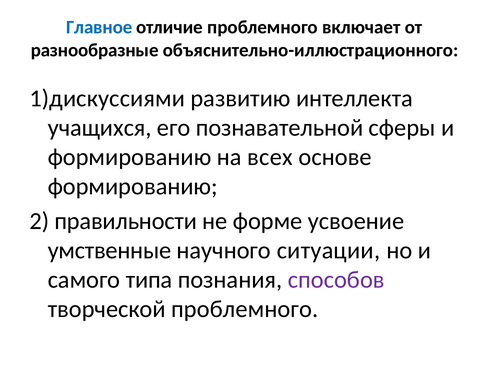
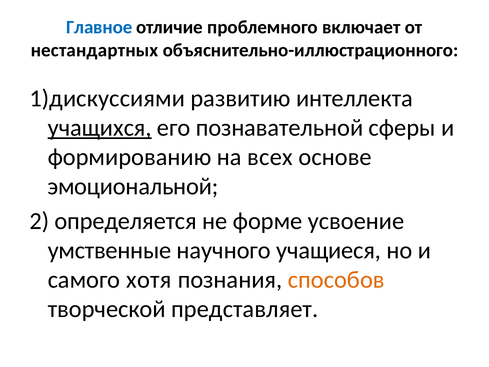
разнообразные: разнообразные -> нестандартных (94, 50)
учащихся underline: none -> present (100, 128)
формированию: формированию -> эмоциональной (133, 186)
правильности: правильности -> определяется (126, 221)
ситуации: ситуации -> учащиеся (329, 250)
типа: типа -> хотя (149, 280)
способов colour: purple -> orange (336, 280)
творческой проблемного: проблемного -> представляет (245, 309)
